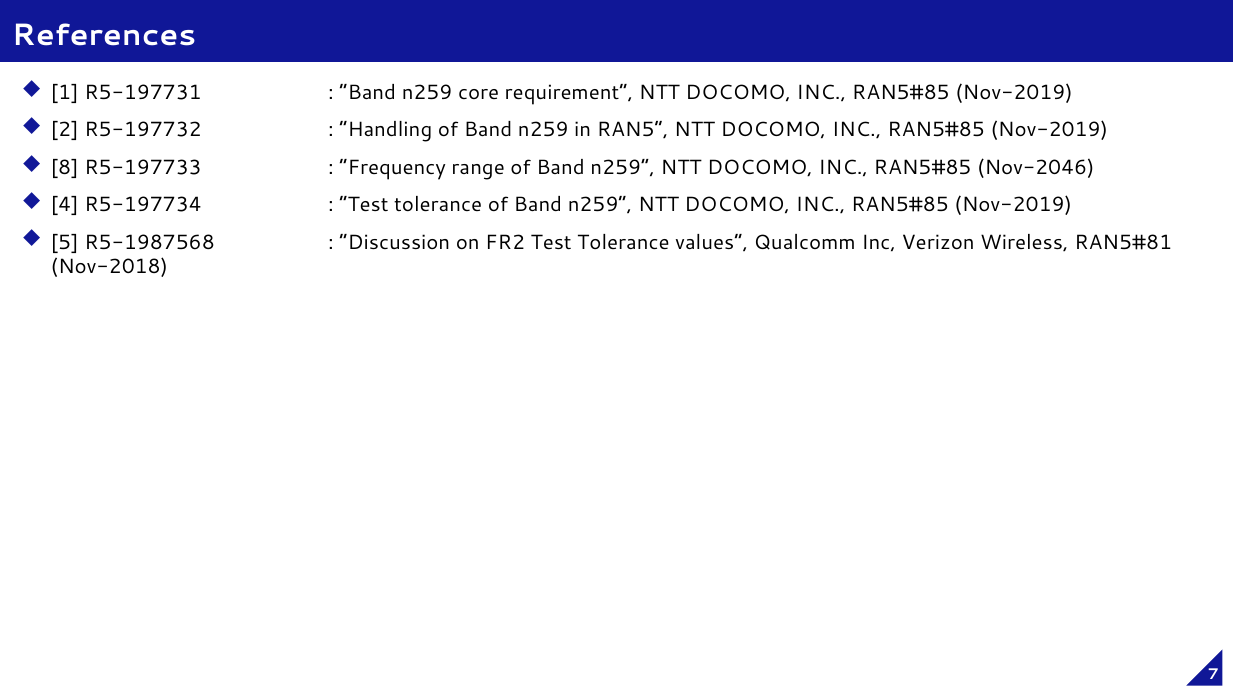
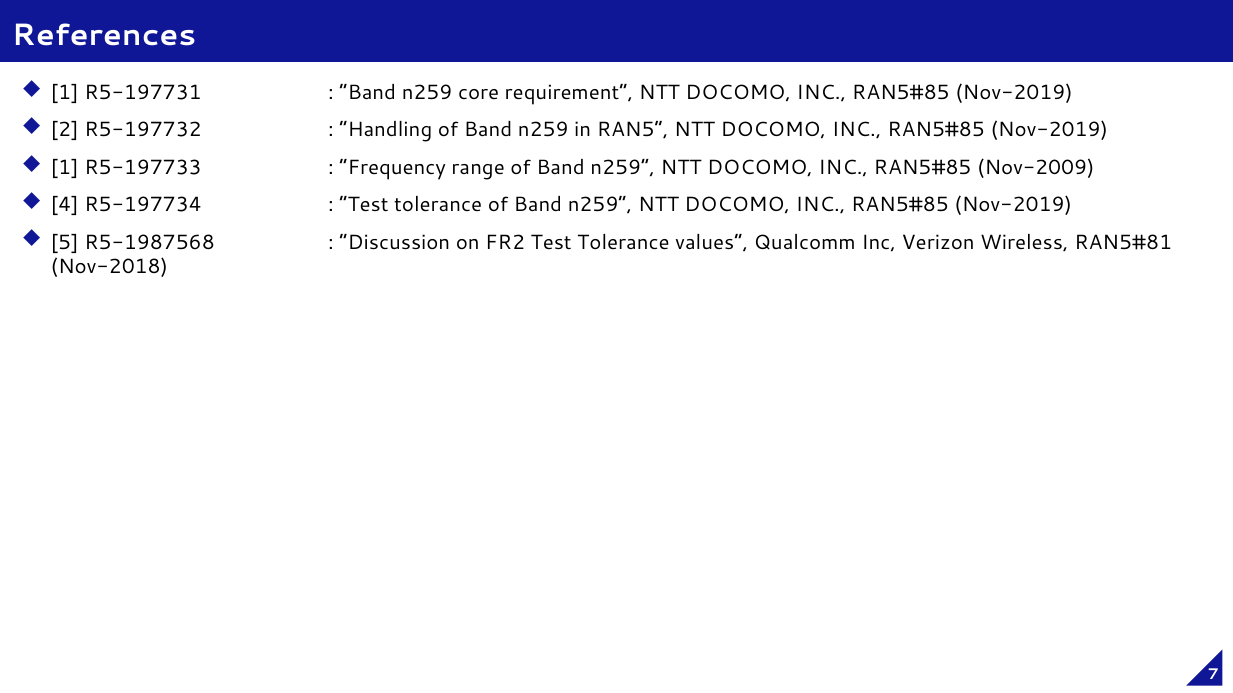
8: 8 -> 1 (65, 168)
Nov-2046: Nov-2046 -> Nov-2009 (1036, 168)
